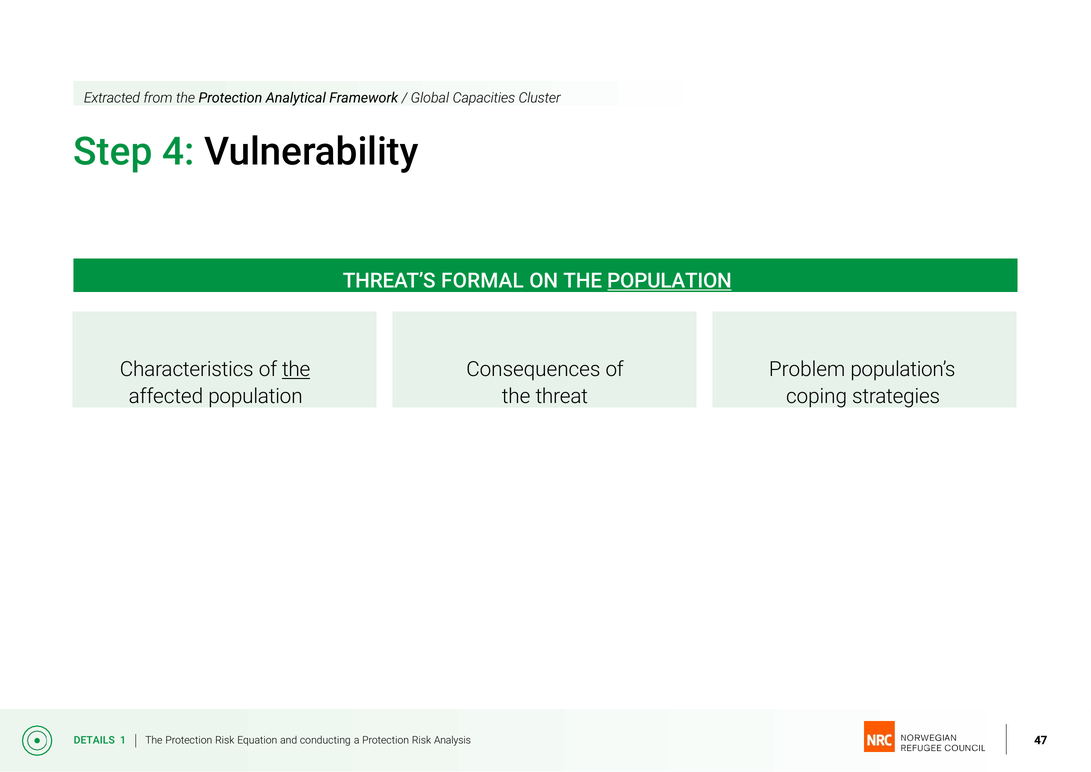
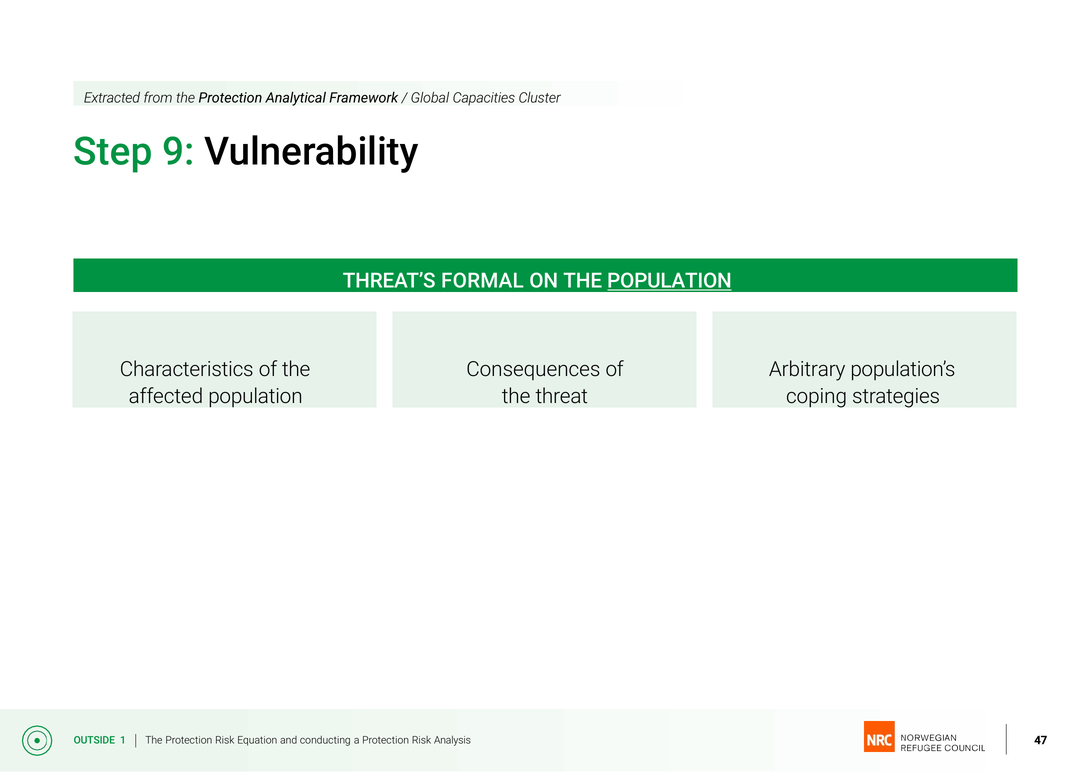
4: 4 -> 9 (178, 152)
the underline: present -> none (296, 369)
Problem: Problem -> Arbitrary (807, 369)
DETAILS: DETAILS -> OUTSIDE (94, 740)
